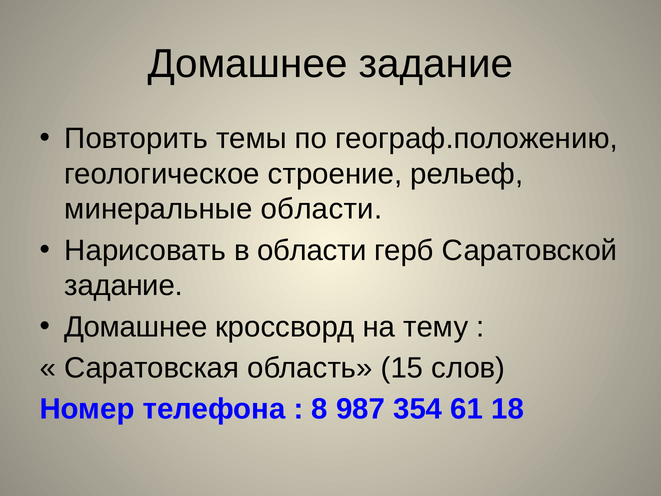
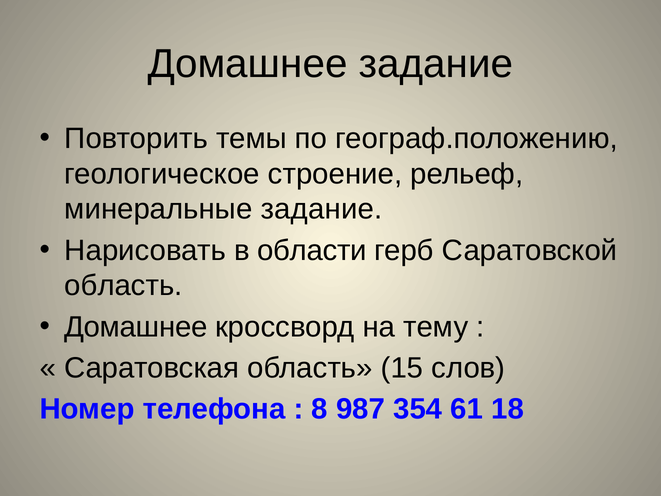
минеральные области: области -> задание (322, 209)
задание: задание -> область (123, 286)
